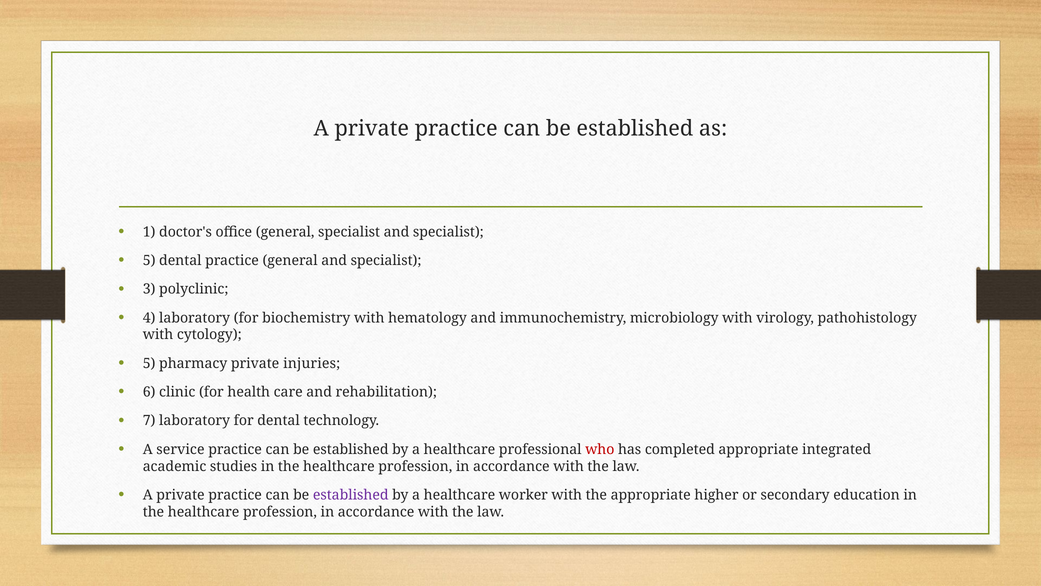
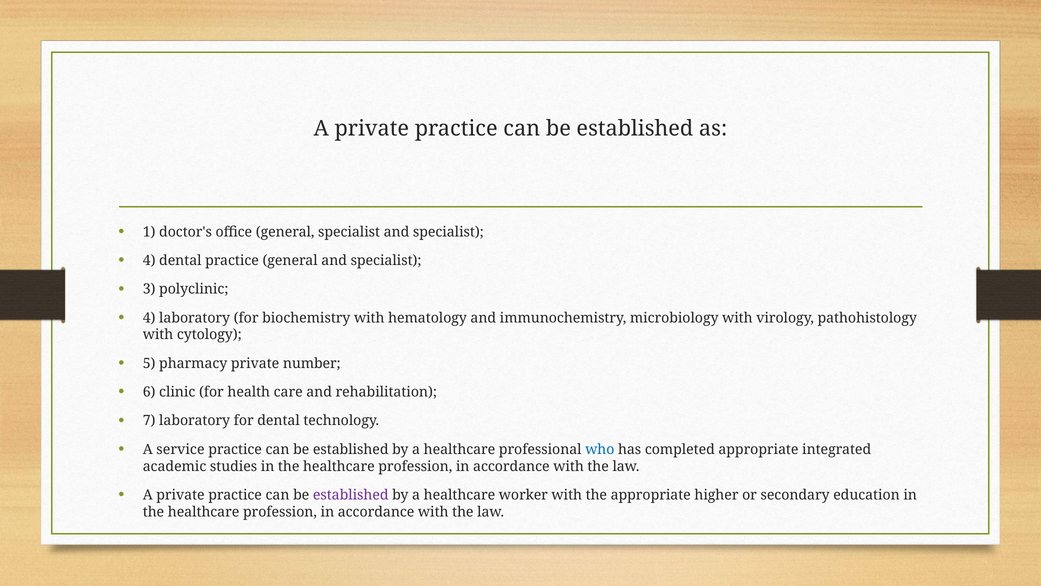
5: 5 -> 4 (149, 260)
injuries: injuries -> number (312, 363)
who colour: red -> blue (600, 449)
